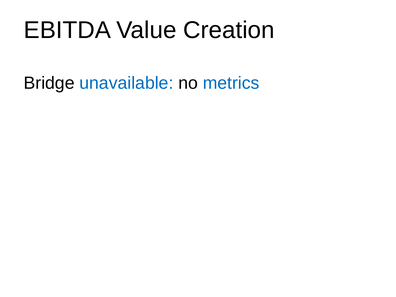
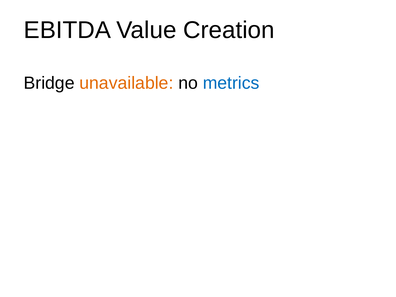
unavailable colour: blue -> orange (126, 83)
